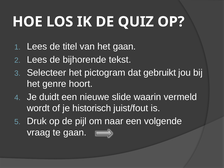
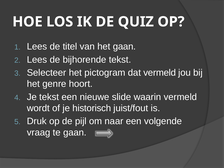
dat gebruikt: gebruikt -> vermeld (160, 73)
Je duidt: duidt -> tekst (49, 97)
